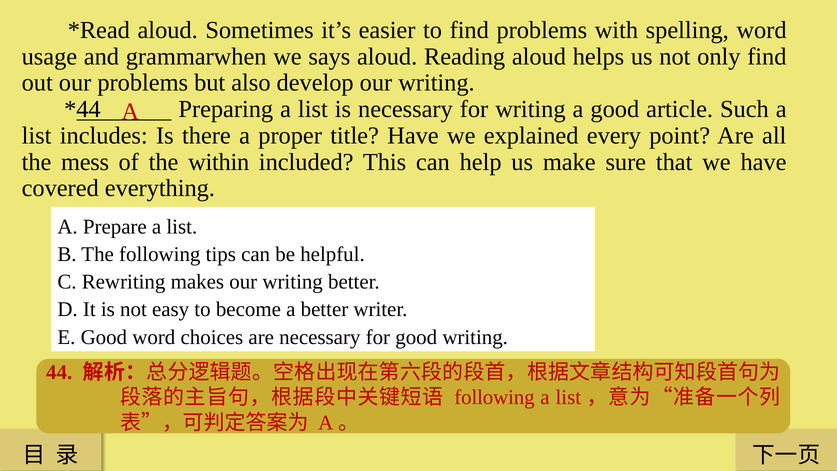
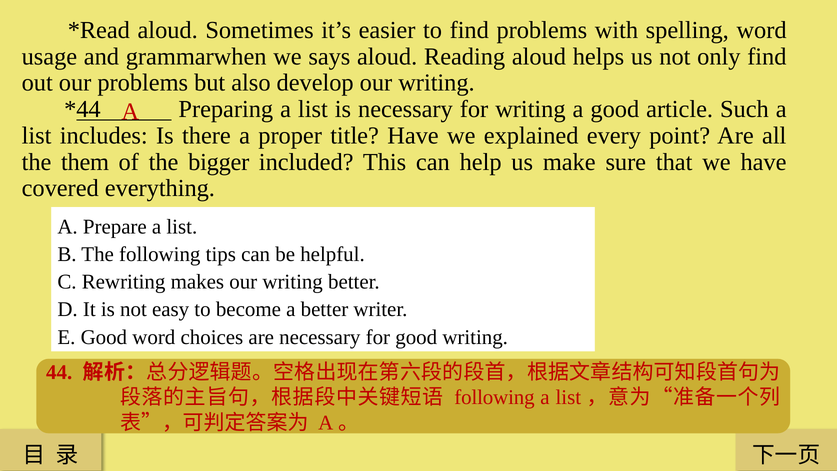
mess: mess -> them (85, 162)
within: within -> bigger (219, 162)
